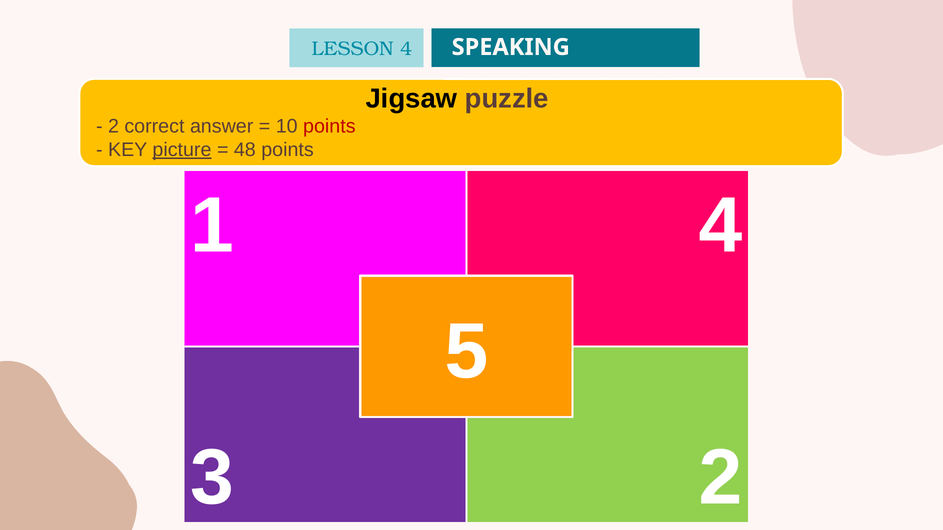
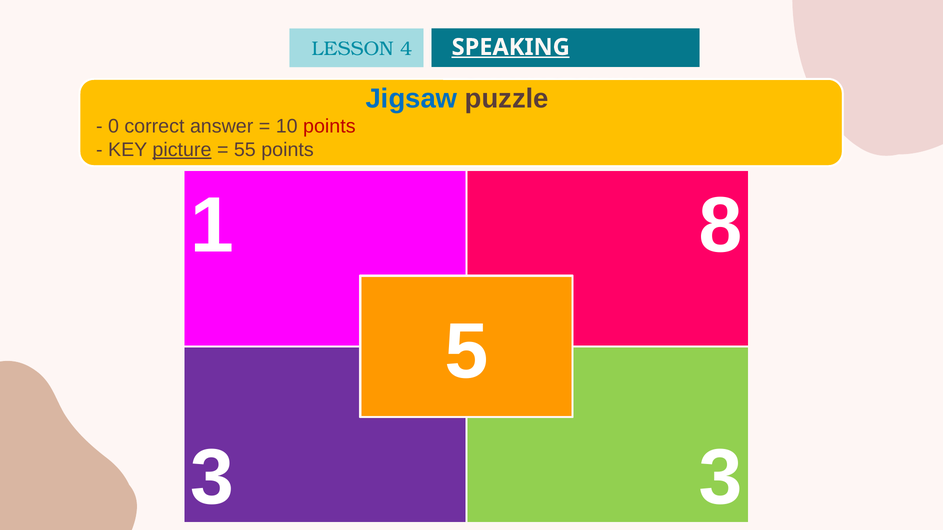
SPEAKING underline: none -> present (511, 47)
Jigsaw colour: black -> blue (411, 99)
2: 2 -> 0 (114, 126)
48: 48 -> 55 (245, 150)
1 4: 4 -> 8 (721, 226)
3 2: 2 -> 3 (721, 478)
